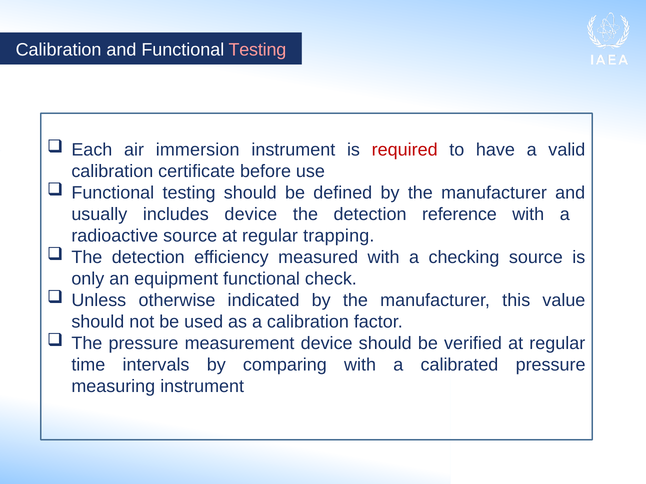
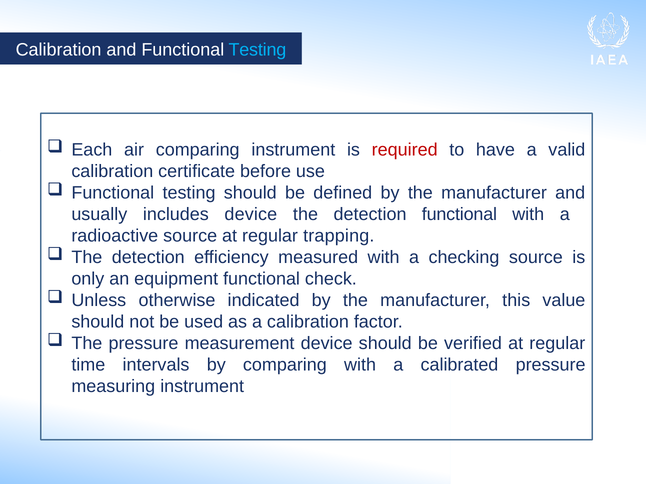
Testing colour: pink -> light blue (257, 50)
air immersion: immersion -> comparing (198, 150)
detection reference: reference -> functional (459, 215)
